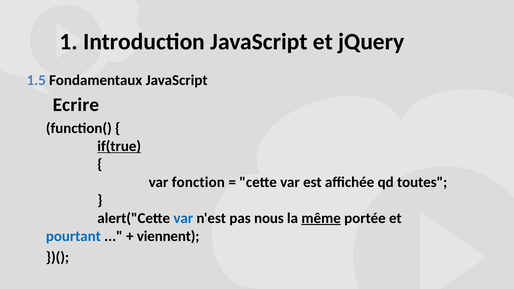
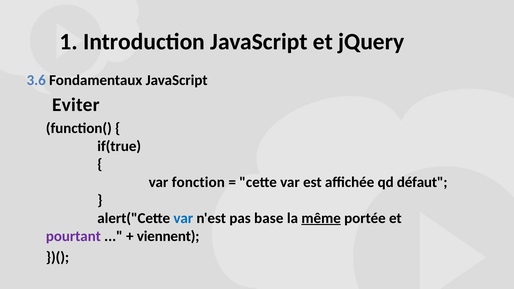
1.5: 1.5 -> 3.6 (36, 80)
Ecrire: Ecrire -> Eviter (76, 105)
if(true underline: present -> none (119, 146)
toutes: toutes -> défaut (422, 182)
nous: nous -> base (269, 218)
pourtant colour: blue -> purple (73, 236)
